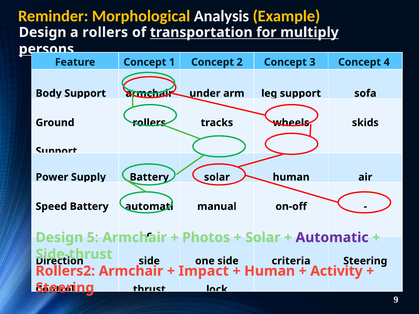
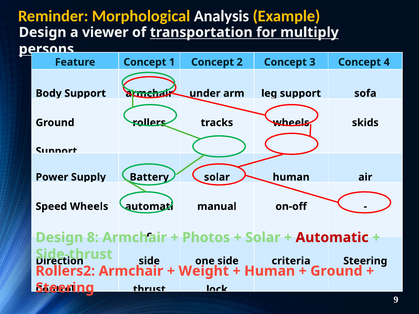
a rollers: rollers -> viewer (105, 32)
Speed Battery: Battery -> Wheels (89, 207)
5: 5 -> 8 (93, 238)
Automatic colour: purple -> red (332, 238)
Impact: Impact -> Weight (204, 271)
Activity: Activity -> Ground (336, 271)
